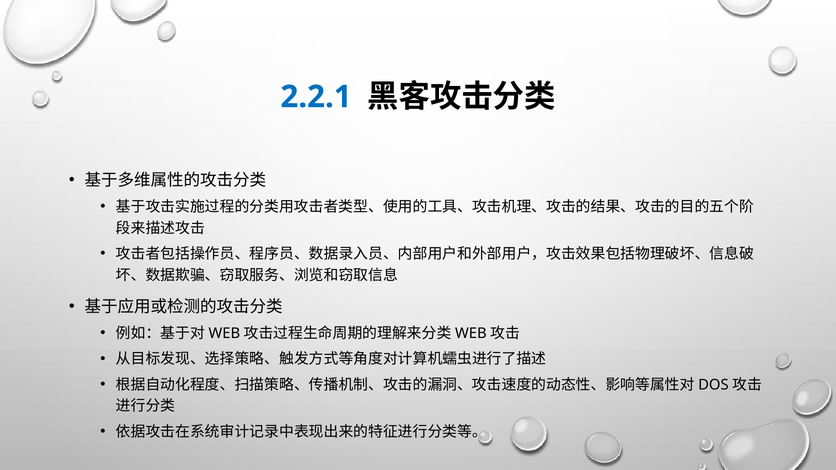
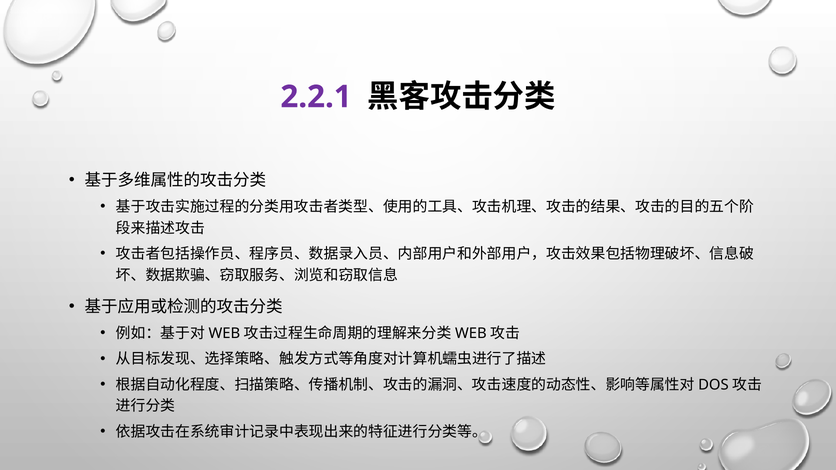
2.2.1 colour: blue -> purple (316, 97)
